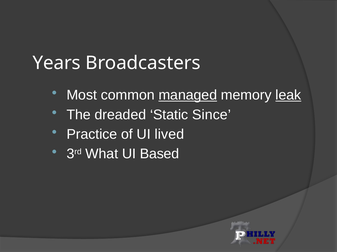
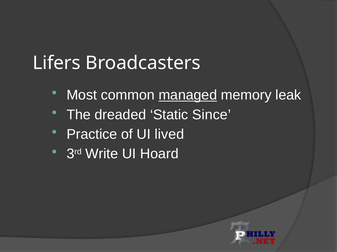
Years: Years -> Lifers (57, 63)
leak underline: present -> none (288, 95)
What: What -> Write (102, 154)
Based: Based -> Hoard (159, 154)
